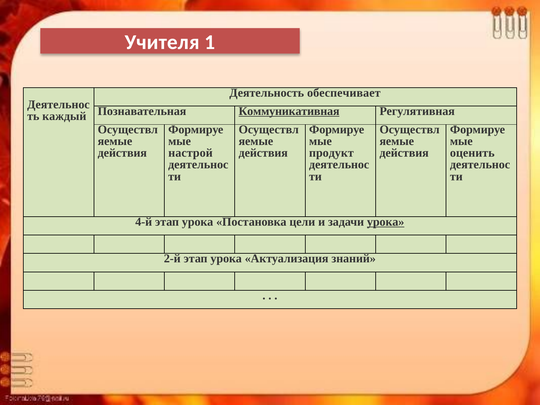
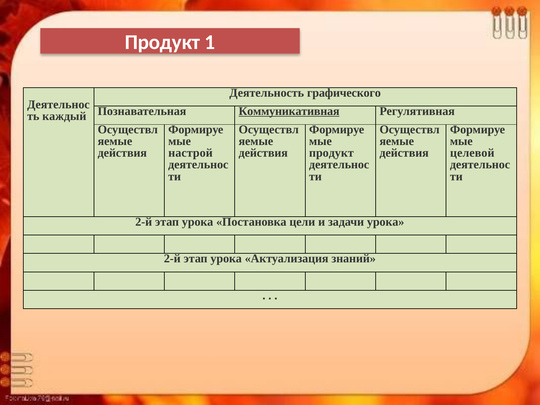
Учителя: Учителя -> Продукт (162, 42)
обеспечивает: обеспечивает -> графического (344, 93)
оценить: оценить -> целевой (472, 153)
4-й: 4-й -> 2-й (144, 222)
урока underline: present -> none (386, 222)
